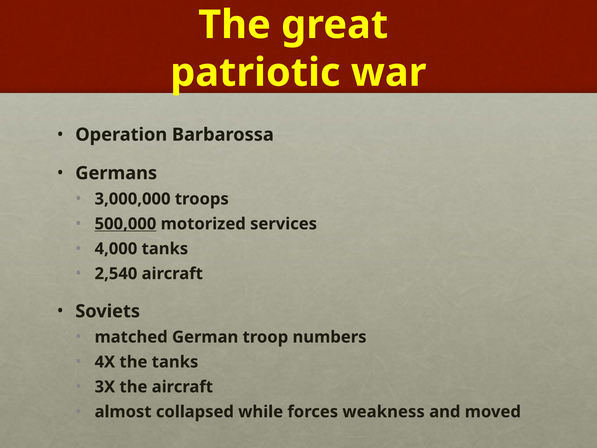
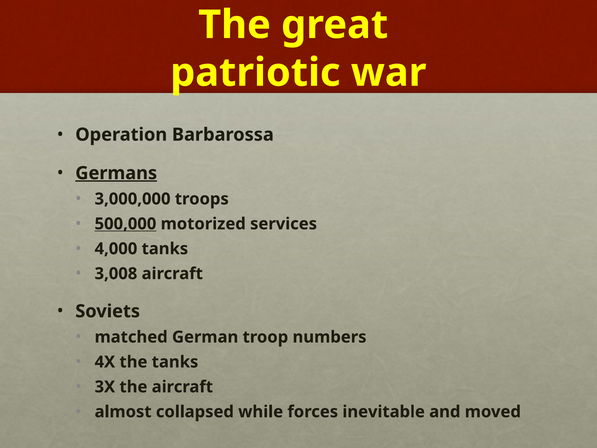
Germans underline: none -> present (116, 173)
2,540: 2,540 -> 3,008 (116, 274)
weakness: weakness -> inevitable (384, 412)
